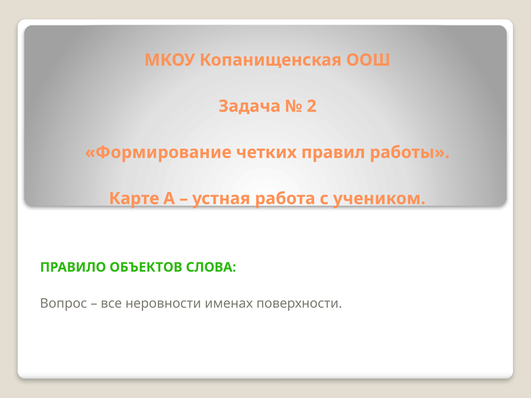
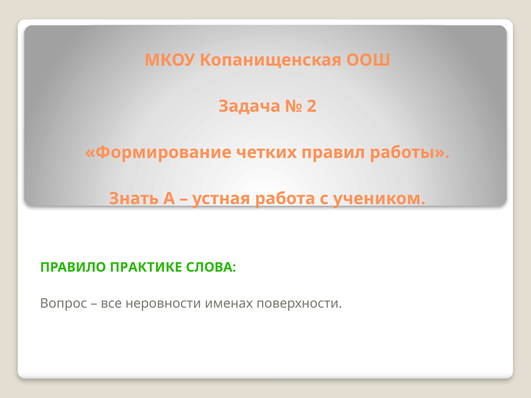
Карте: Карте -> Знать (134, 199)
ОБЪЕКТОВ: ОБЪЕКТОВ -> ПРАКТИКЕ (146, 267)
